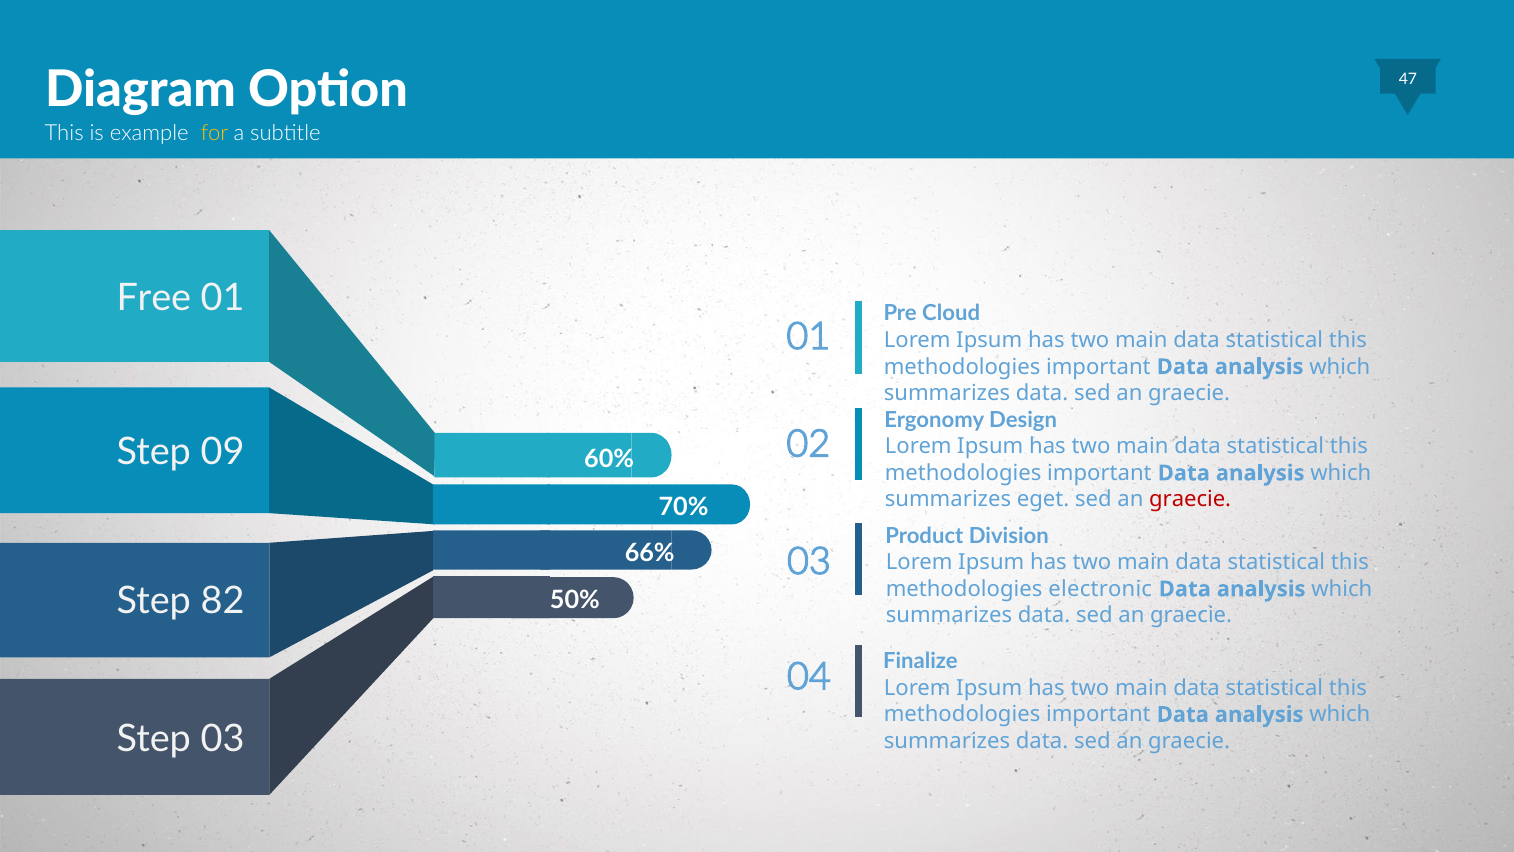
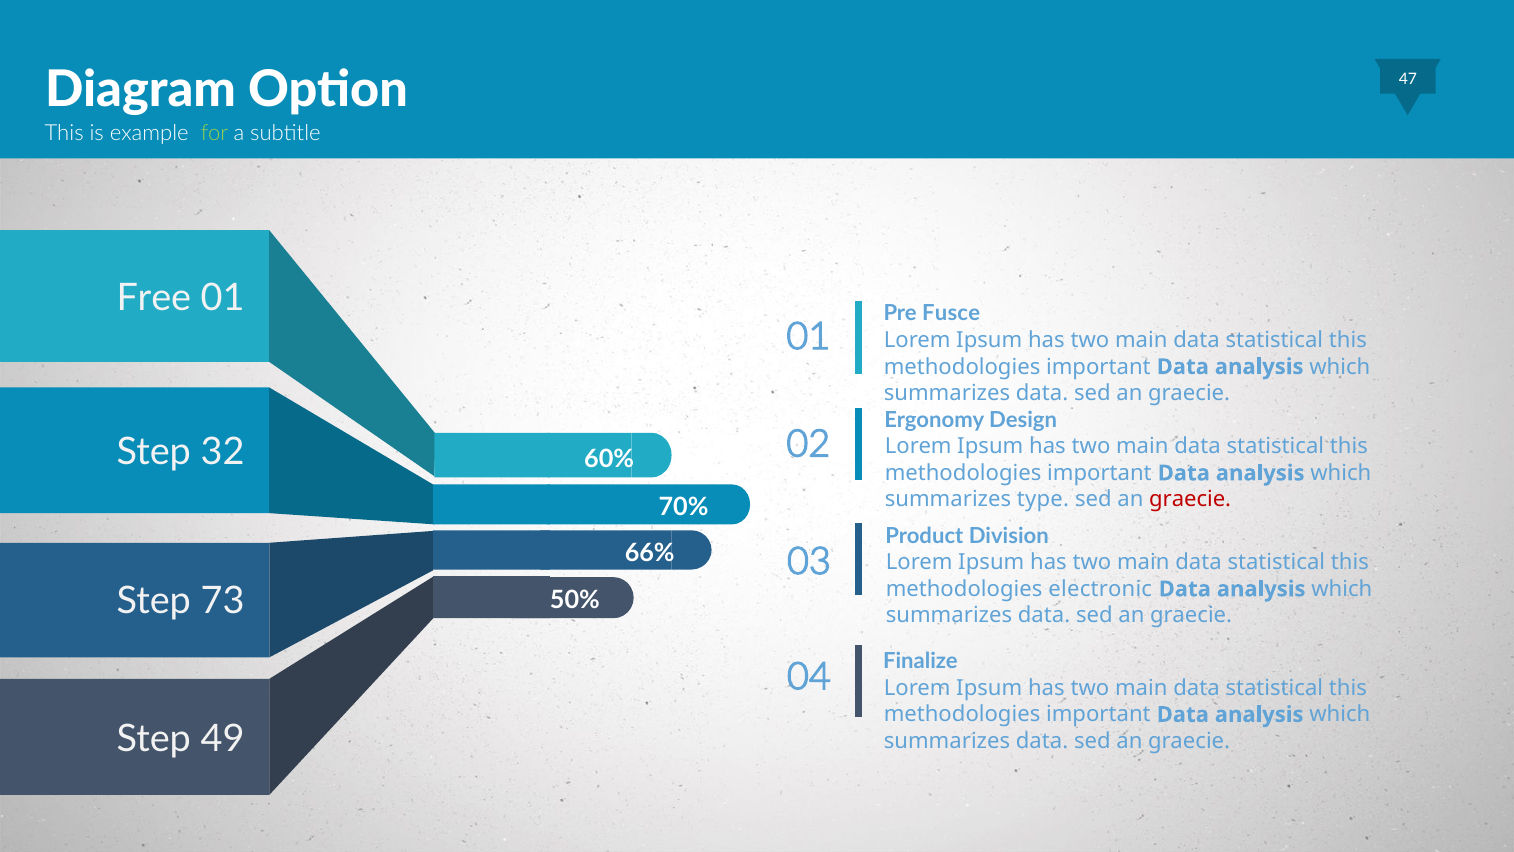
for colour: yellow -> light green (214, 133)
Cloud: Cloud -> Fusce (951, 313)
09: 09 -> 32 (223, 451)
eget: eget -> type (1043, 499)
82: 82 -> 73 (223, 600)
Step 03: 03 -> 49 (223, 739)
